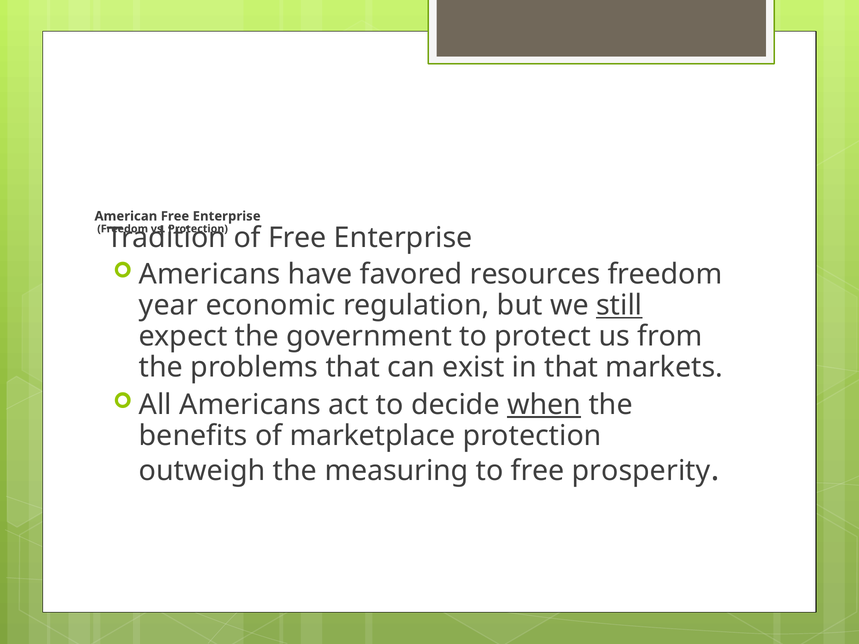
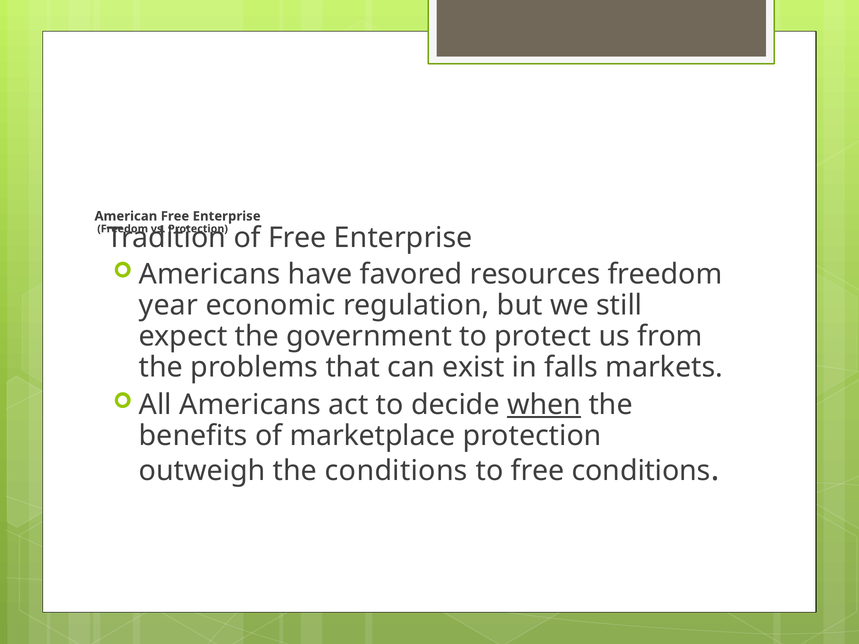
still underline: present -> none (619, 305)
in that: that -> falls (571, 367)
the measuring: measuring -> conditions (396, 471)
free prosperity: prosperity -> conditions (641, 471)
